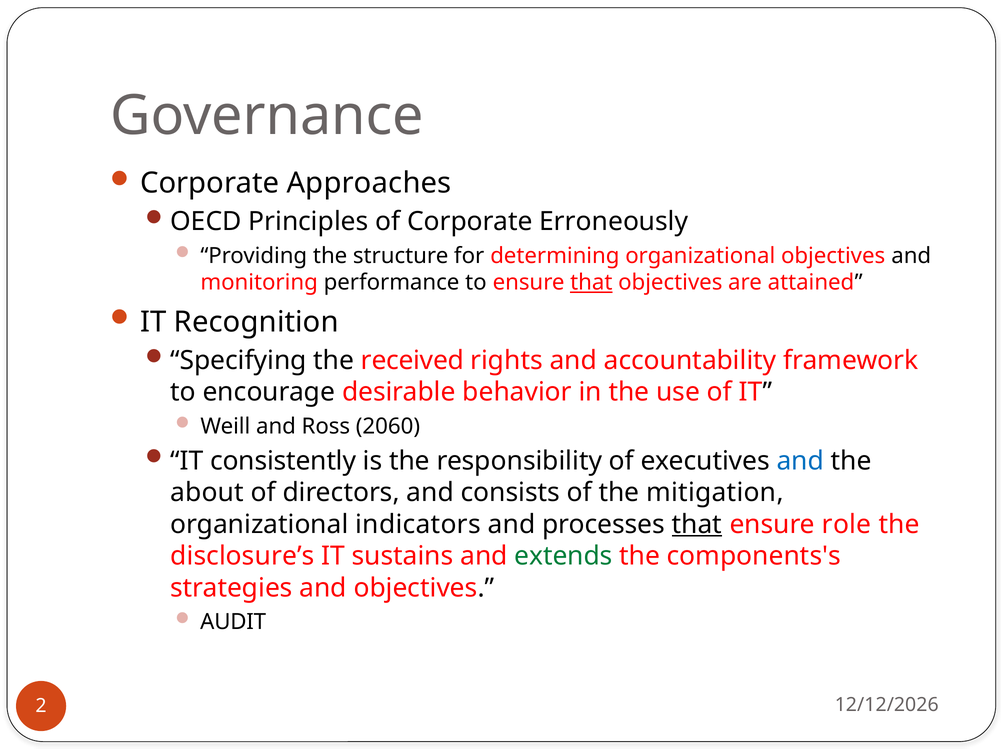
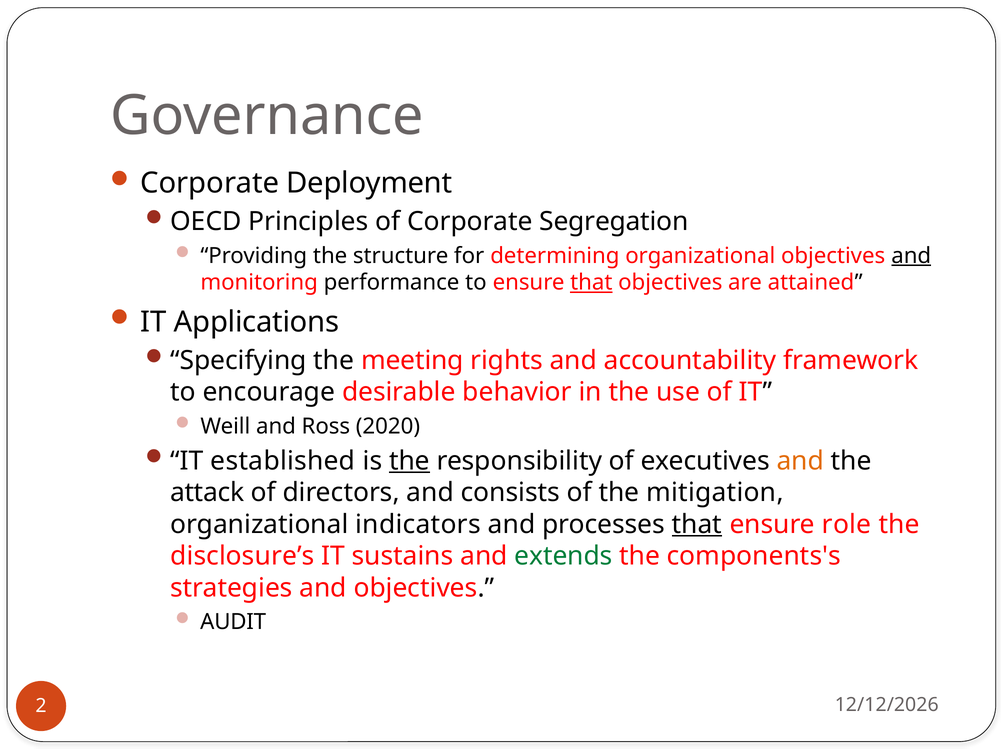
Approaches: Approaches -> Deployment (369, 183)
Erroneously: Erroneously -> Segregation (614, 222)
and underline: none -> present (911, 256)
Recognition: Recognition -> Applications (257, 322)
received: received -> meeting (412, 361)
2060: 2060 -> 2020 (388, 426)
consistently: consistently -> established (283, 461)
the underline: none -> present (409, 461)
and colour: blue -> orange (800, 461)
about: about -> attack (207, 493)
